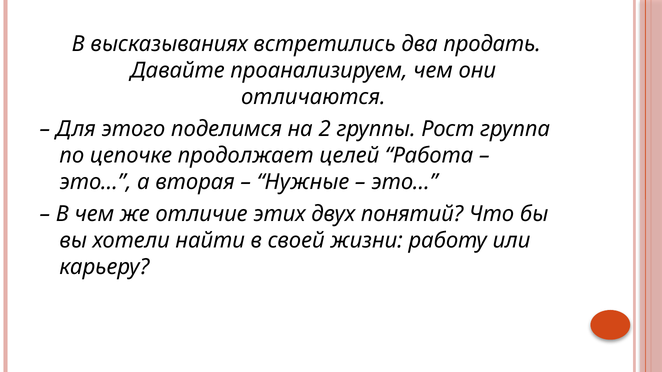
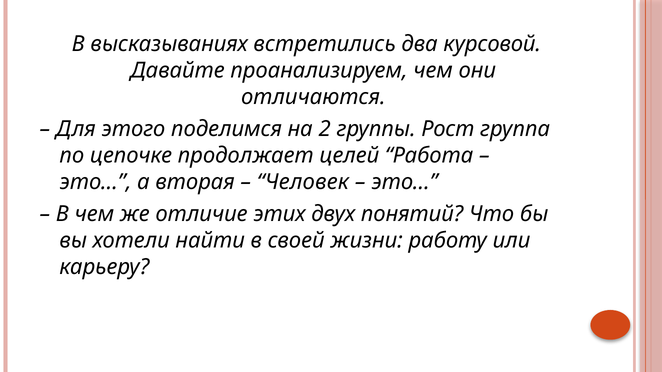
продать: продать -> курсовой (492, 44)
Нужные: Нужные -> Человек (303, 182)
